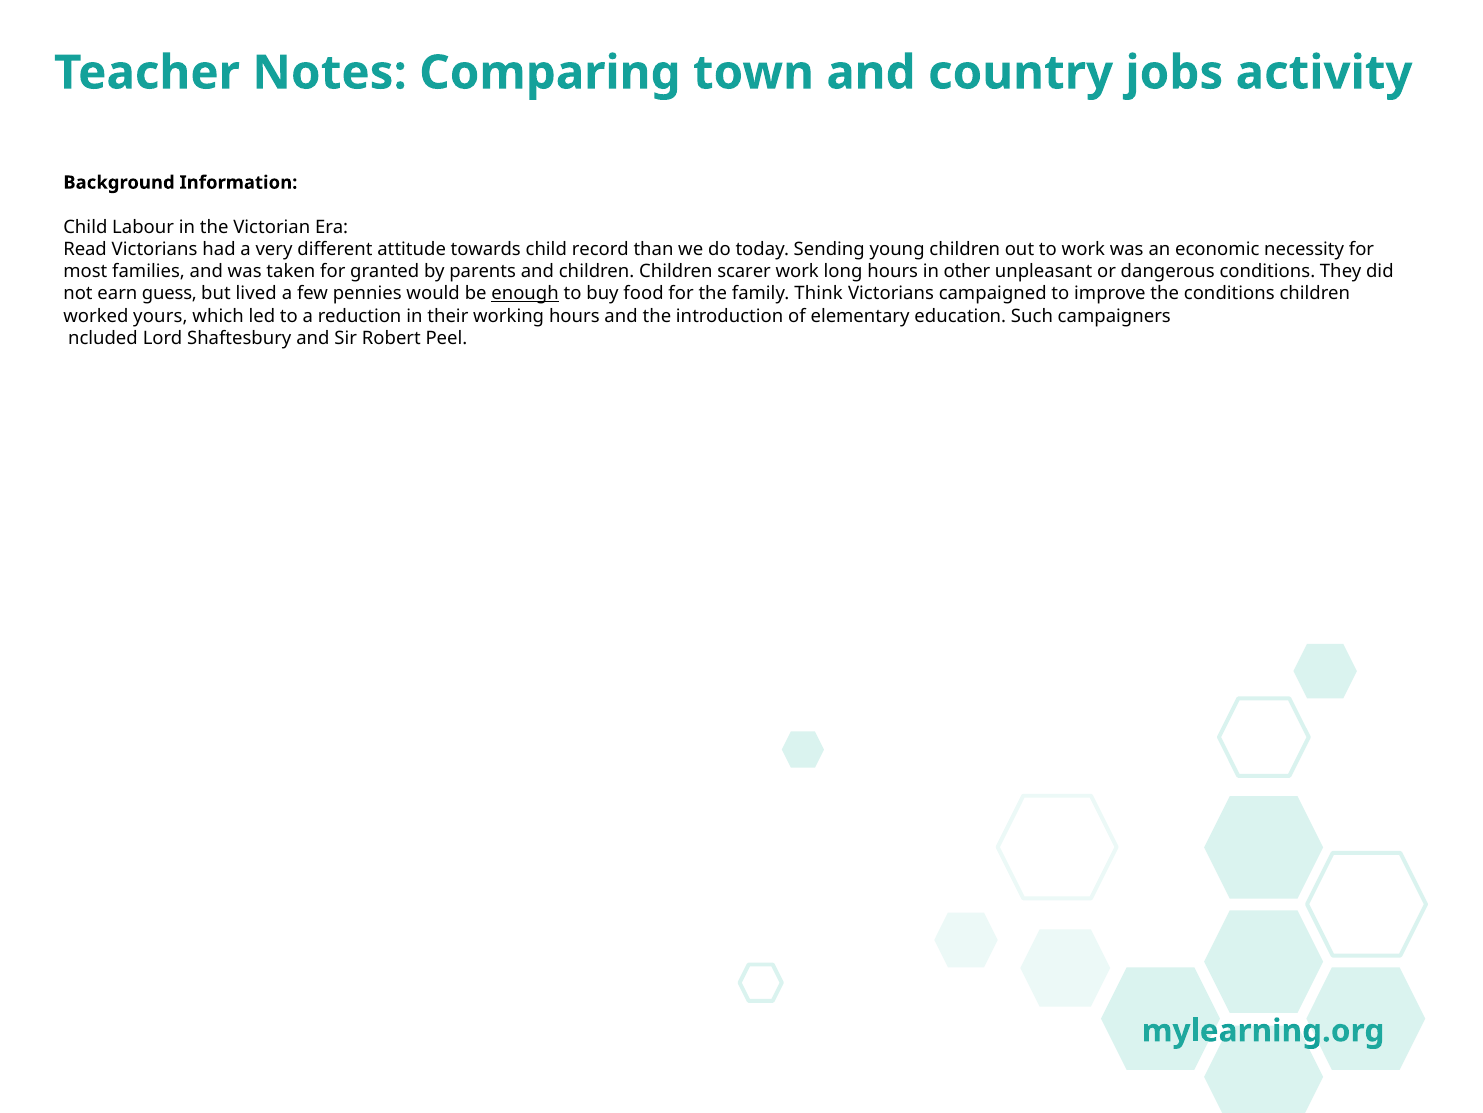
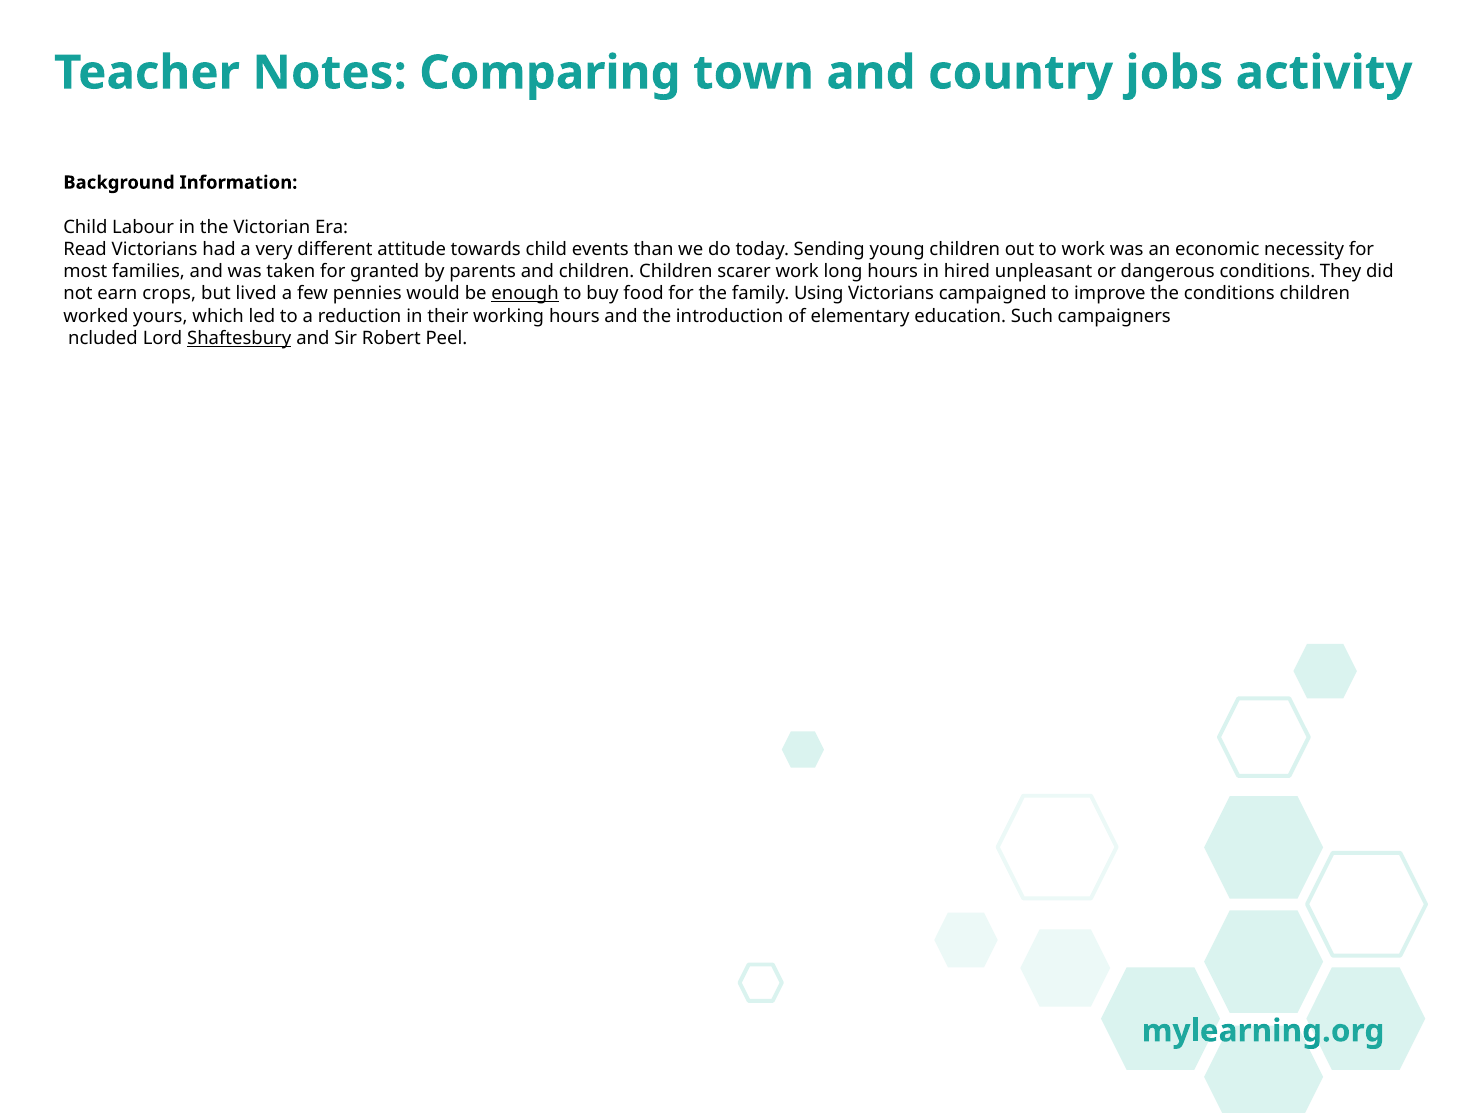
record: record -> events (600, 249)
other: other -> hired (967, 271)
guess: guess -> crops (169, 293)
Think: Think -> Using (819, 293)
Shaftesbury underline: none -> present (239, 338)
